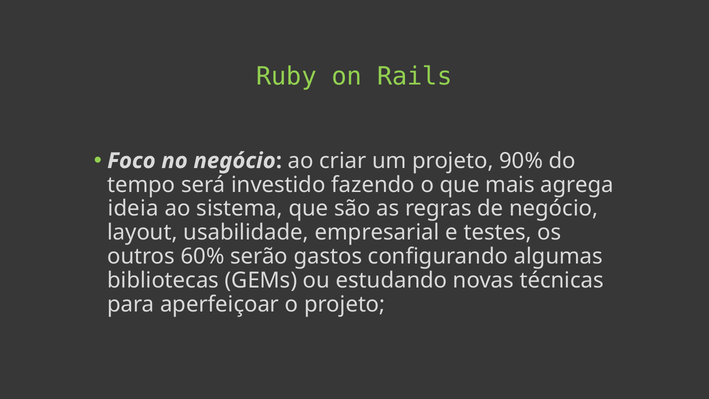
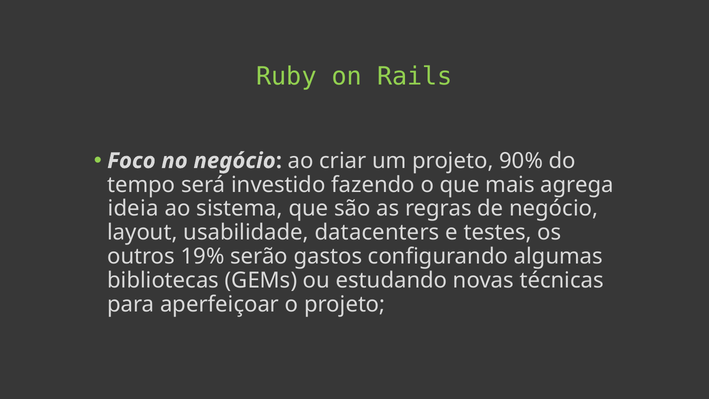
empresarial: empresarial -> datacenters (377, 232)
60%: 60% -> 19% (203, 256)
